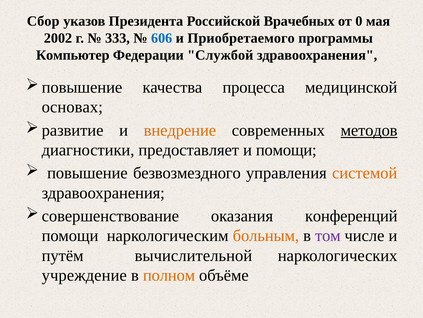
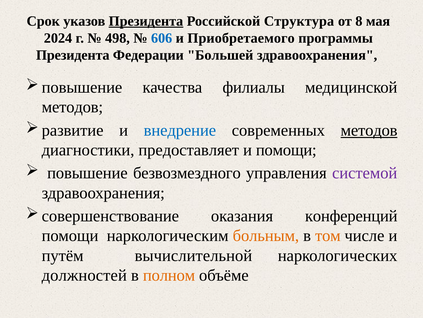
Сбор: Сбор -> Срок (43, 21)
Президента underline: none -> present (146, 21)
Врачебных: Врачебных -> Структура (299, 21)
0: 0 -> 8 (359, 21)
2002: 2002 -> 2024 (58, 38)
333: 333 -> 498 (117, 38)
Компьютер: Компьютер -> Президента (73, 55)
Службой: Службой -> Большей (220, 55)
процесса: процесса -> филиалы (254, 87)
основах: основах -> методов (72, 107)
внедрение colour: orange -> blue (180, 130)
системой colour: orange -> purple (365, 173)
том colour: purple -> orange (328, 235)
учреждение: учреждение -> должностей (84, 275)
